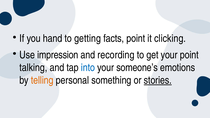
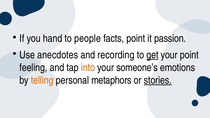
getting: getting -> people (88, 39)
clicking: clicking -> passion (170, 39)
impression: impression -> anecdotes (58, 55)
get underline: none -> present (152, 55)
talking: talking -> feeling (33, 68)
into colour: blue -> orange (88, 68)
something: something -> metaphors (111, 80)
